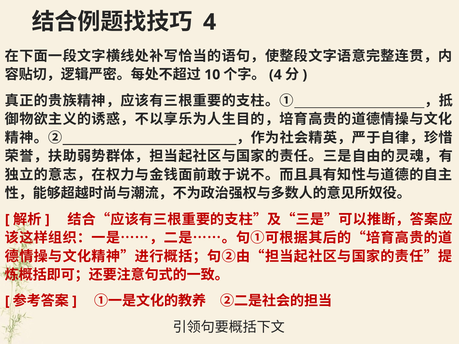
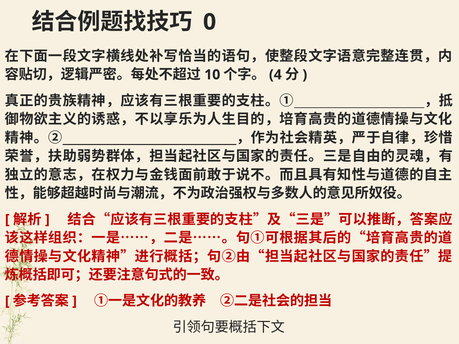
4: 4 -> 0 (210, 22)
